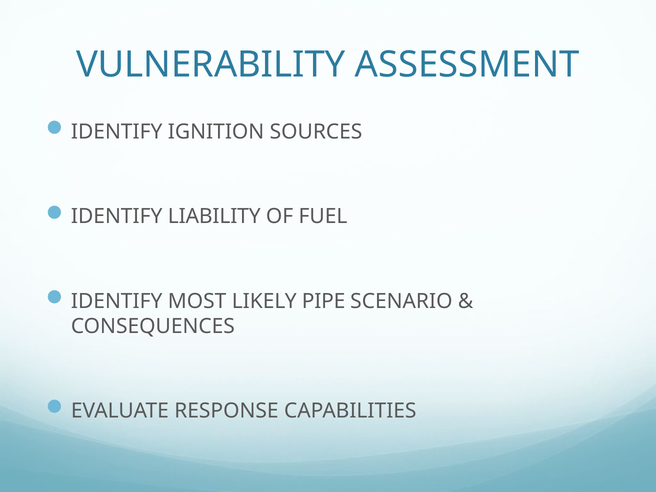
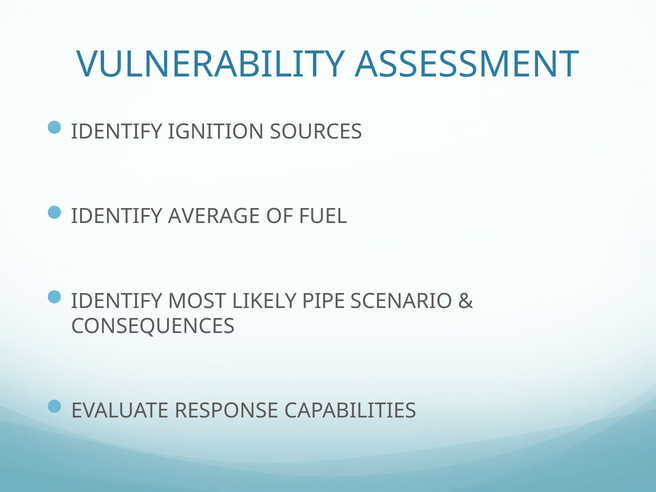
LIABILITY: LIABILITY -> AVERAGE (214, 217)
